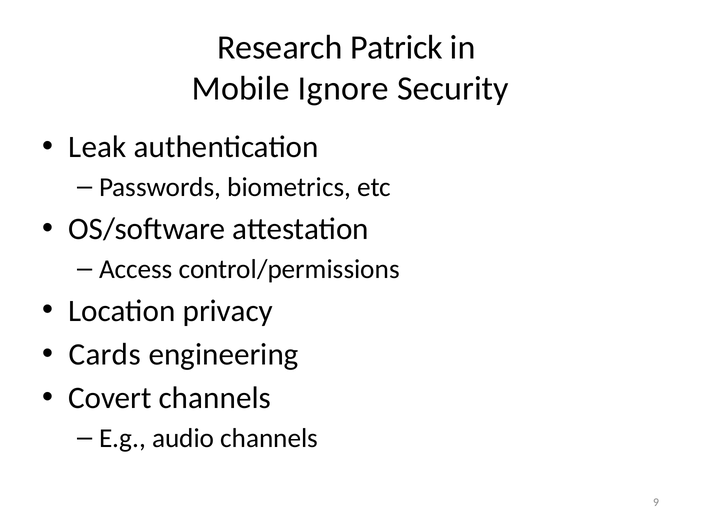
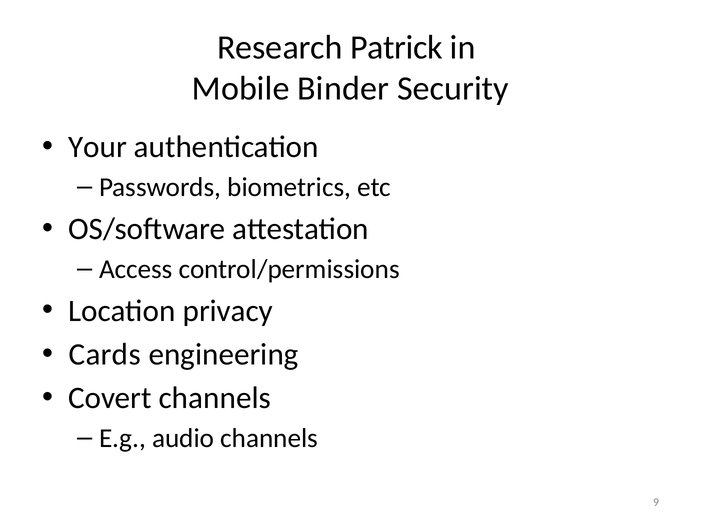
Ignore: Ignore -> Binder (343, 88)
Leak: Leak -> Your (98, 147)
